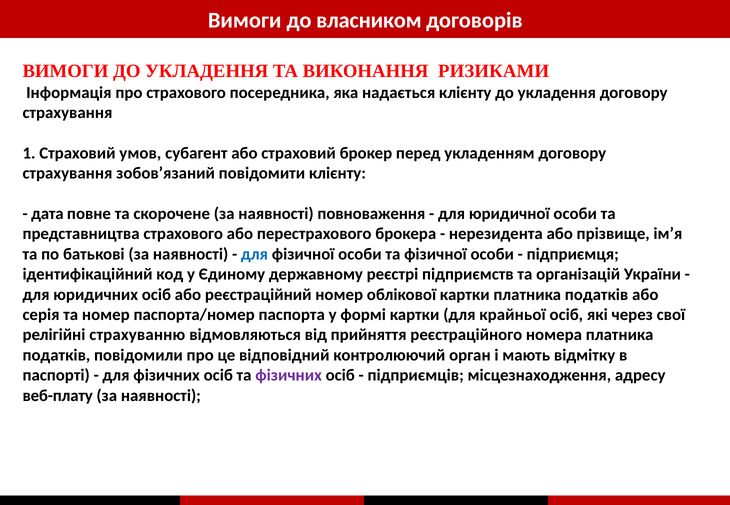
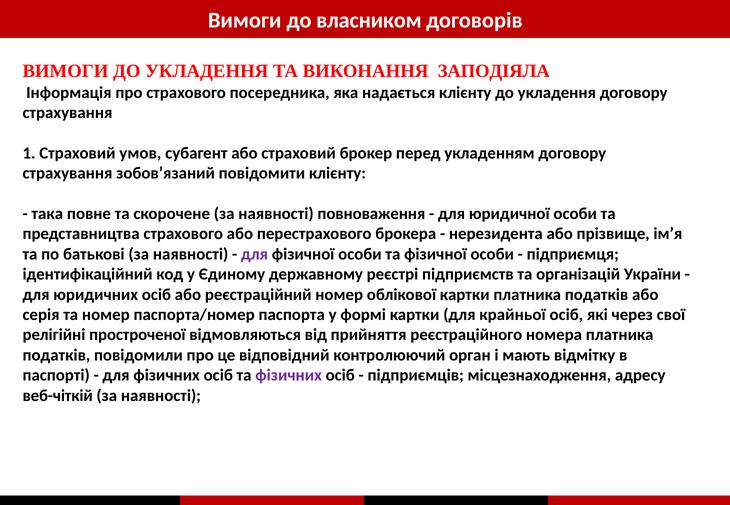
РИЗИКАМИ: РИЗИКАМИ -> ЗАПОДІЯЛА (494, 71)
дата: дата -> така (47, 214)
для colour: blue -> purple (254, 254)
страхуванню: страхуванню -> простроченої (137, 335)
веб-плату: веб-плату -> веб-чіткій (58, 396)
